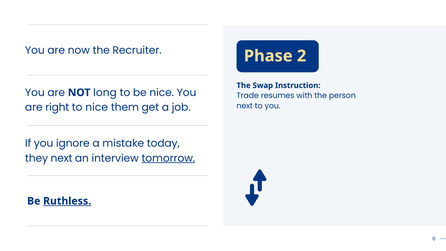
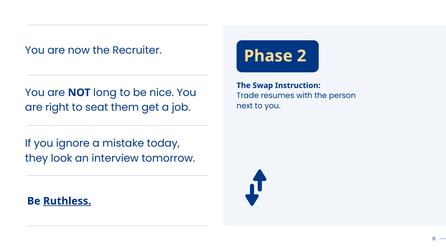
to nice: nice -> seat (97, 107)
they next: next -> look (62, 158)
tomorrow underline: present -> none (168, 158)
